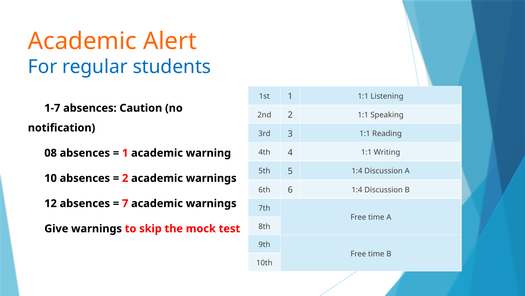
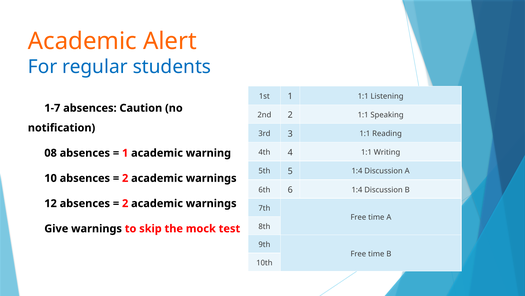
7: 7 -> 2 (125, 203)
